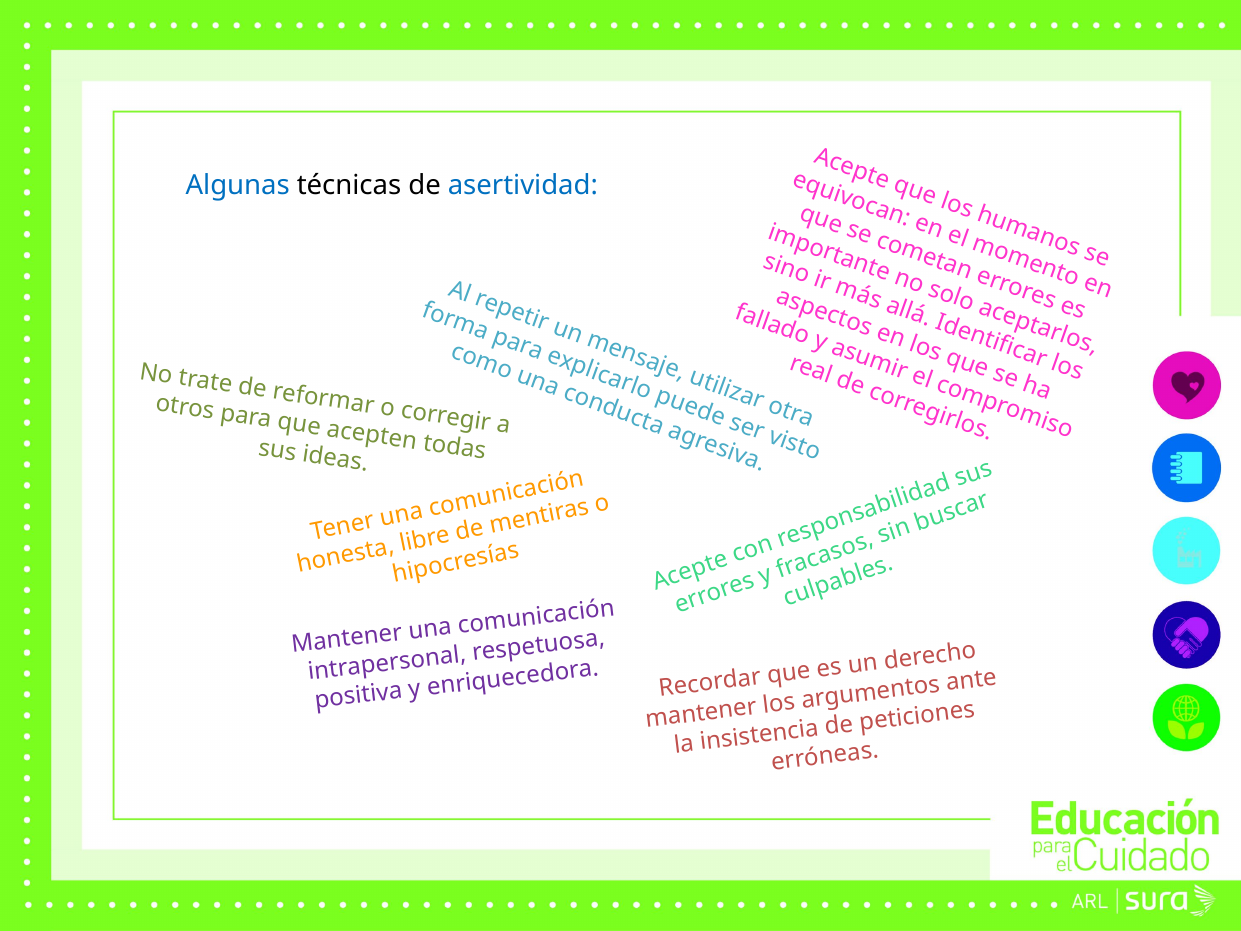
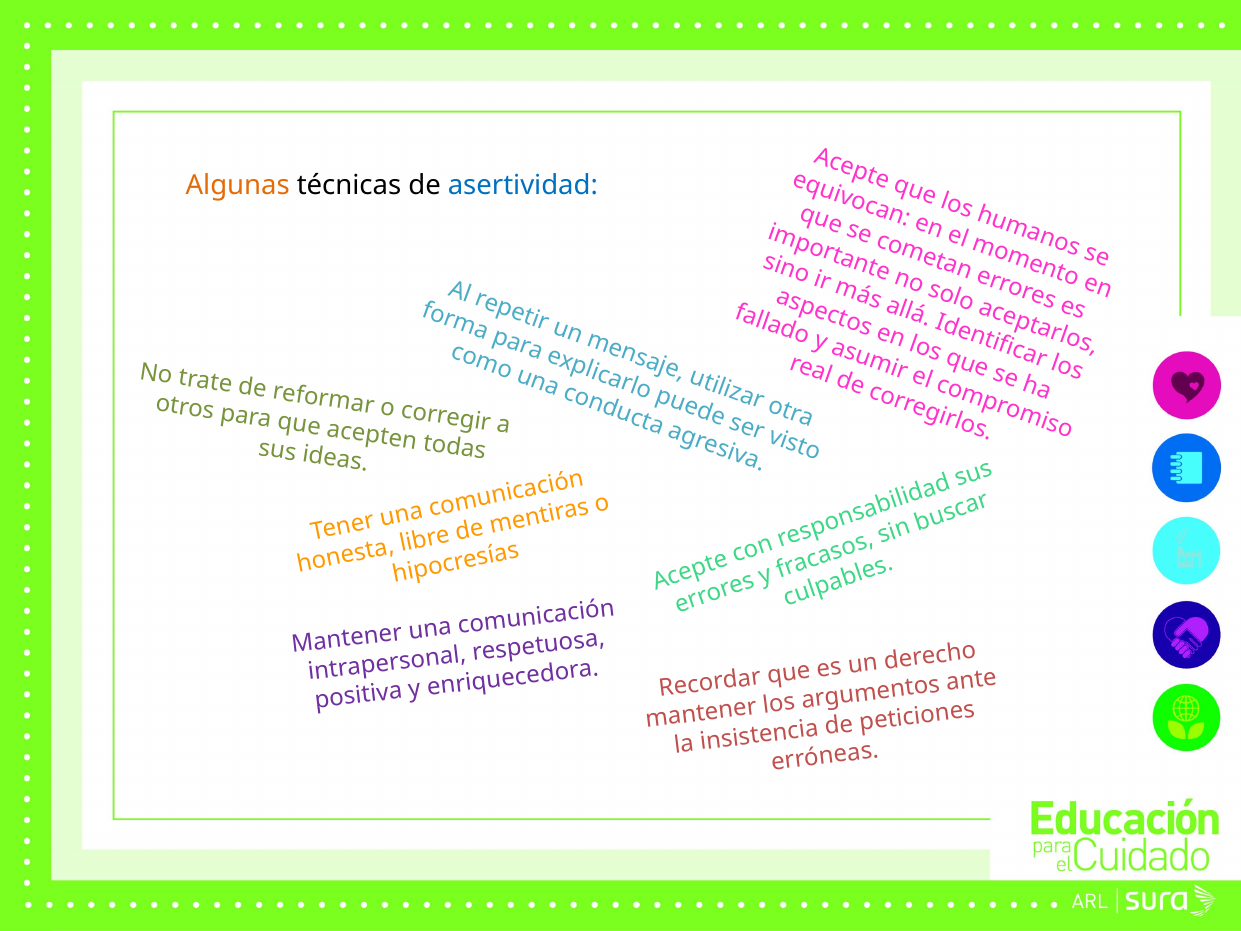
Algunas colour: blue -> orange (238, 185)
